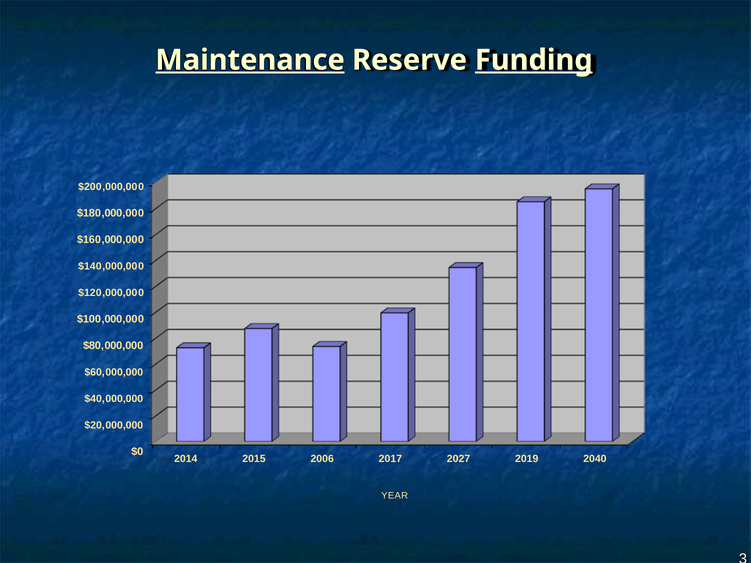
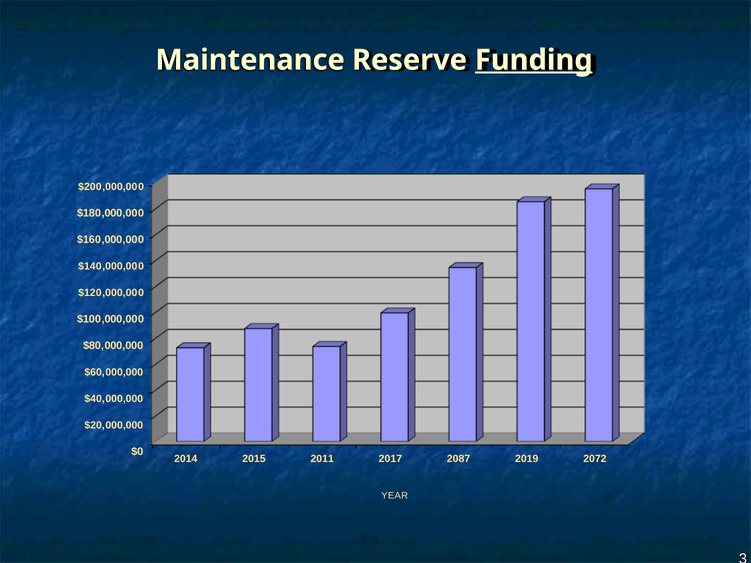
Maintenance underline: present -> none (250, 60)
2006: 2006 -> 2011 (322, 459)
2027: 2027 -> 2087 (459, 459)
2040: 2040 -> 2072 (595, 459)
